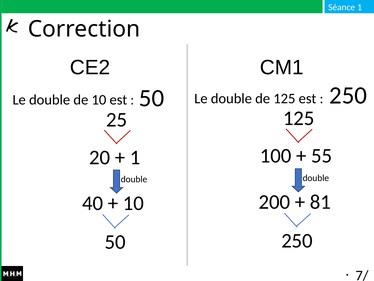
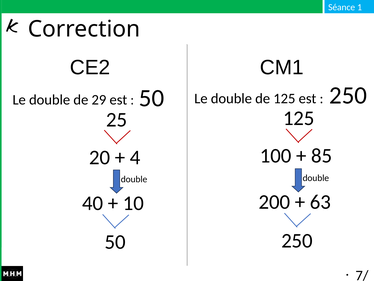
de 10: 10 -> 29 (99, 100)
55: 55 -> 85 (322, 156)
1: 1 -> 4 (135, 157)
81: 81 -> 63 (320, 202)
